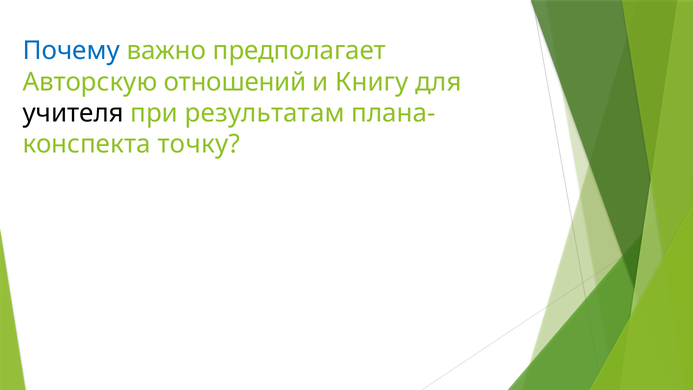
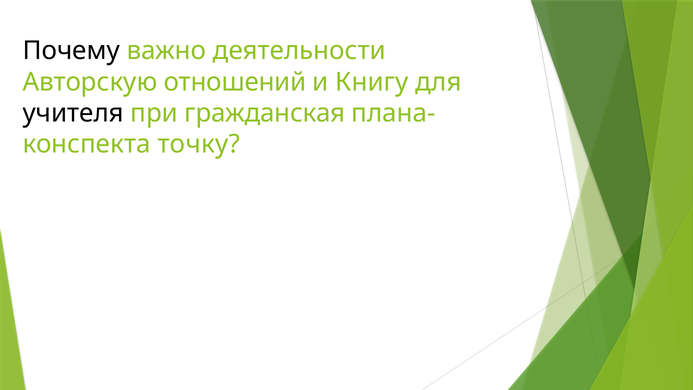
Почему colour: blue -> black (71, 51)
предполагает: предполагает -> деятельности (299, 51)
результатам: результатам -> гражданская (265, 113)
